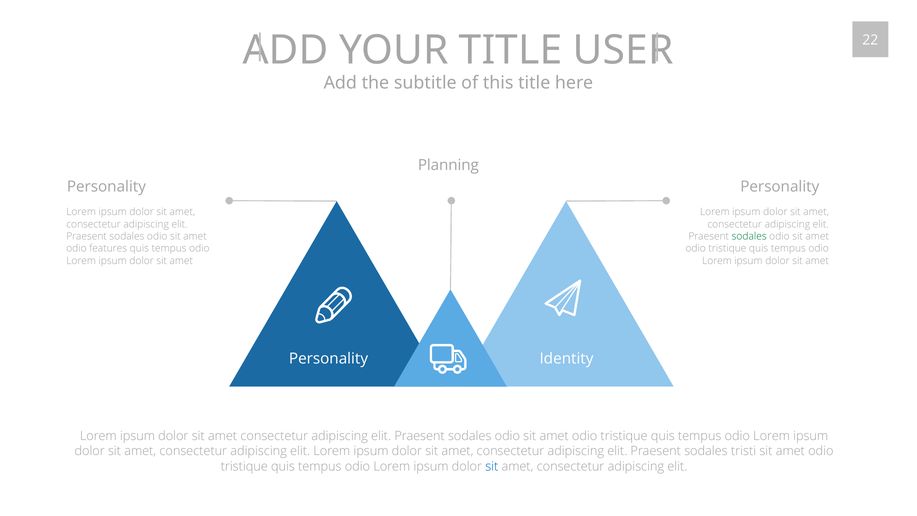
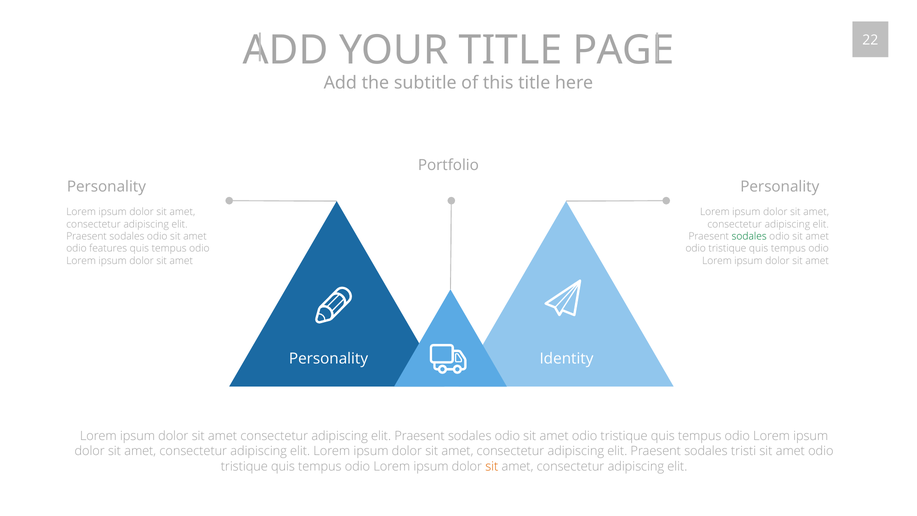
USER: USER -> PAGE (623, 50)
Planning: Planning -> Portfolio (448, 165)
sit colour: blue -> orange (492, 466)
